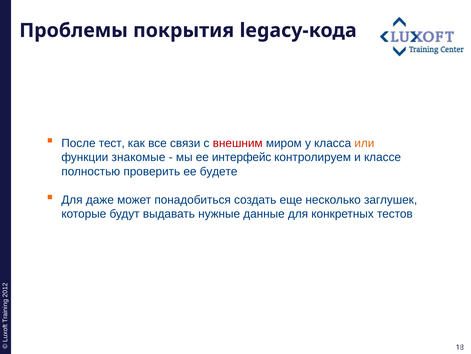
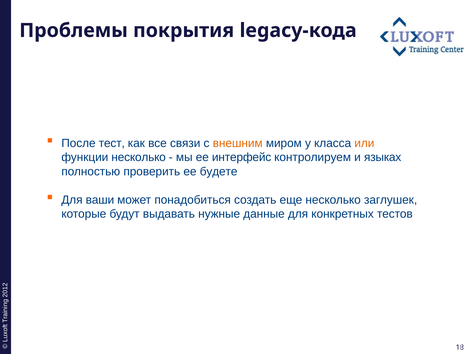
внешним colour: red -> orange (238, 143)
функции знакомые: знакомые -> несколько (139, 157)
классе: классе -> языках (383, 157)
даже: даже -> ваши (100, 199)
